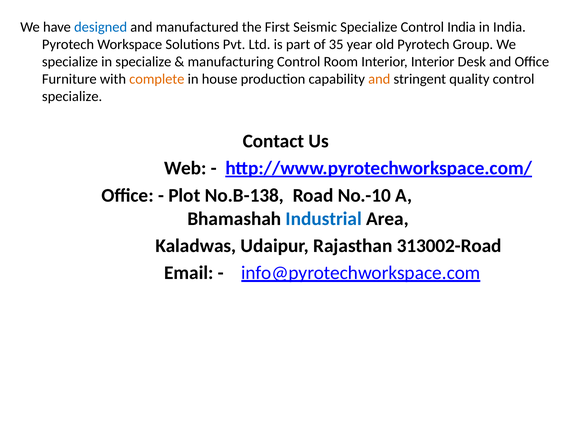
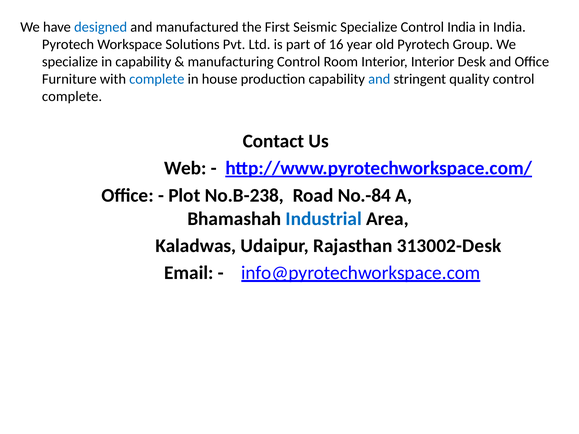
35: 35 -> 16 (336, 44)
in specialize: specialize -> capability (143, 62)
complete colour: orange -> blue (157, 79)
and colour: orange -> blue (379, 79)
specialize: specialize -> complete (72, 97)
No.B-138: No.B-138 -> No.B-238 (244, 196)
No.-10: No.-10 -> No.-84 (364, 196)
313002-Road: 313002-Road -> 313002-Desk (449, 246)
